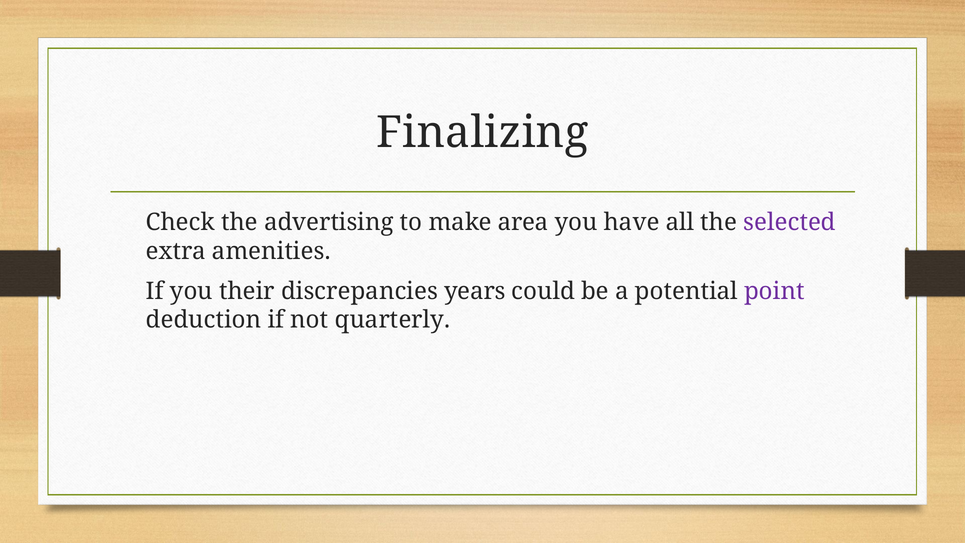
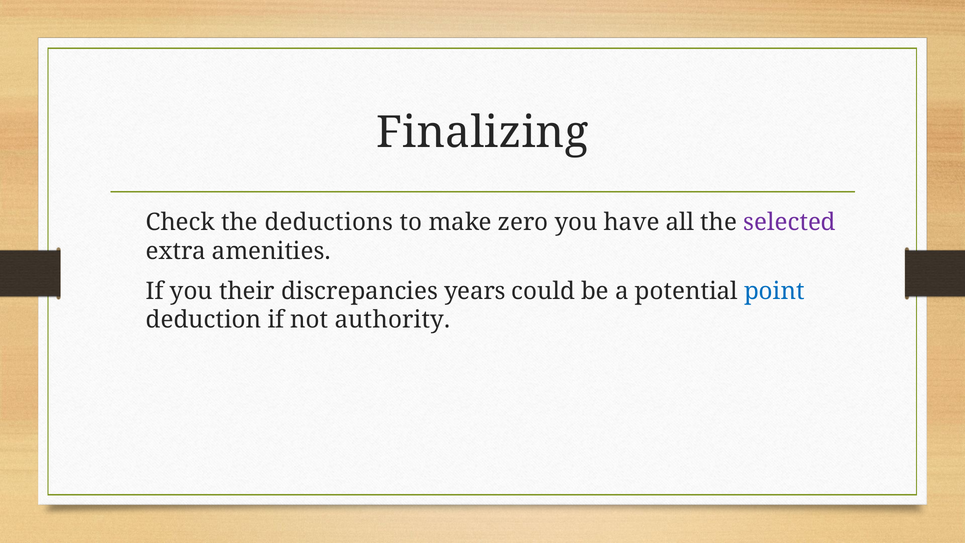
advertising: advertising -> deductions (329, 222)
area: area -> zero (523, 222)
point colour: purple -> blue (774, 291)
quarterly: quarterly -> authority (392, 320)
